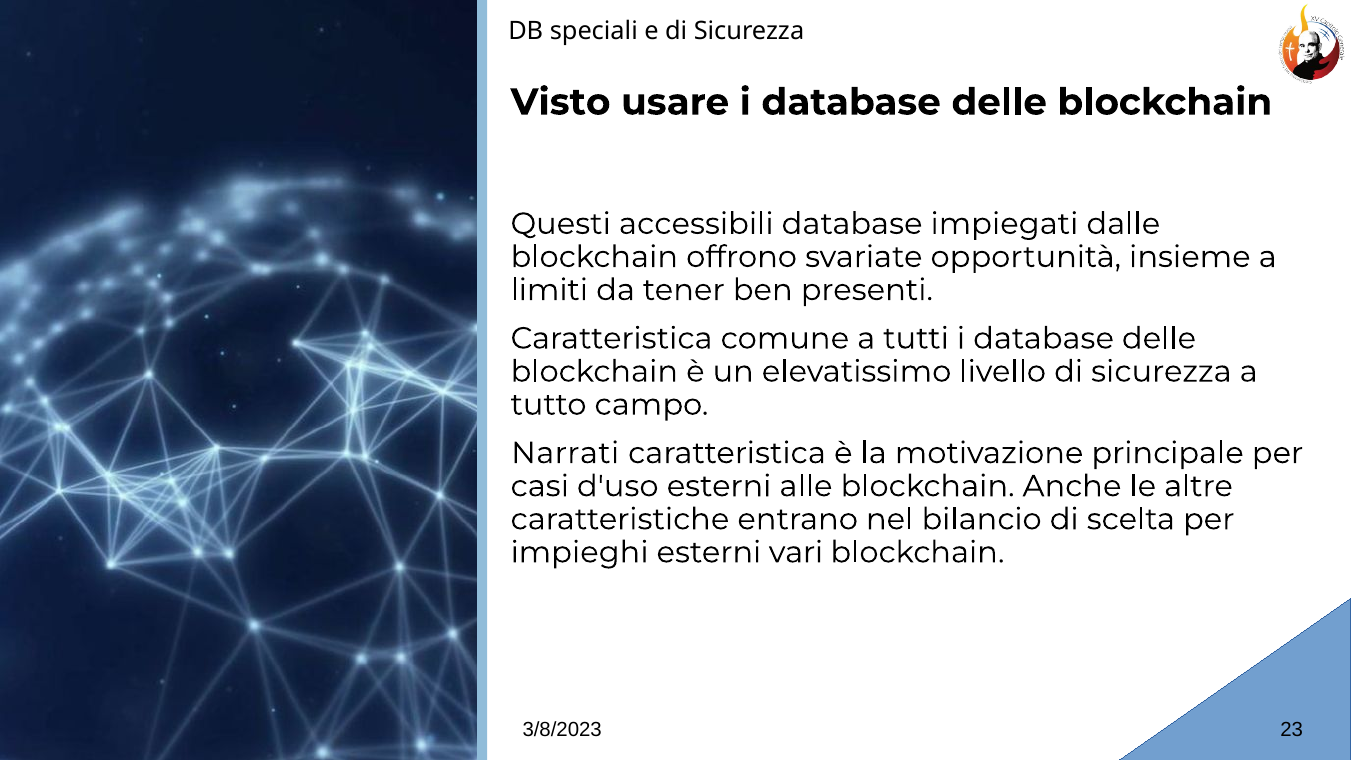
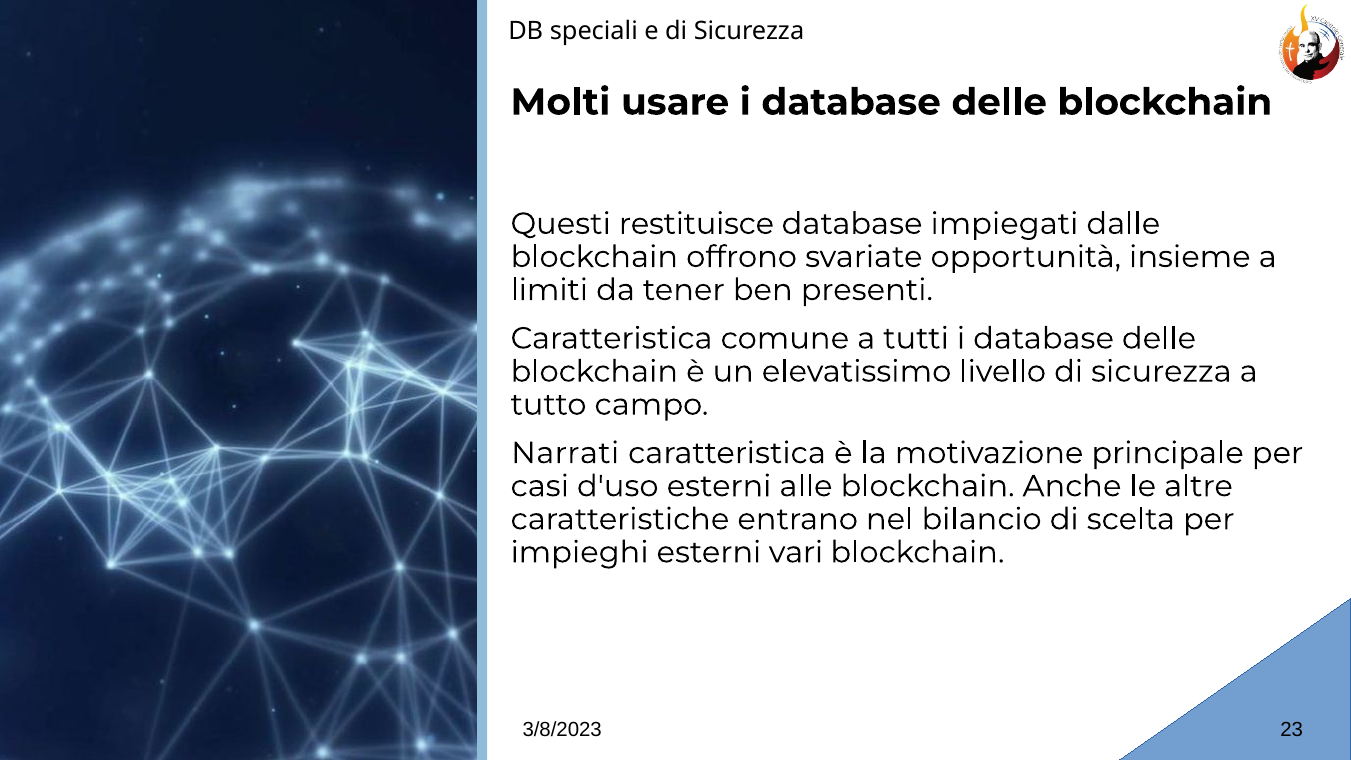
Visto: Visto -> Molti (560, 102)
accessibili: accessibili -> restituisce (696, 224)
